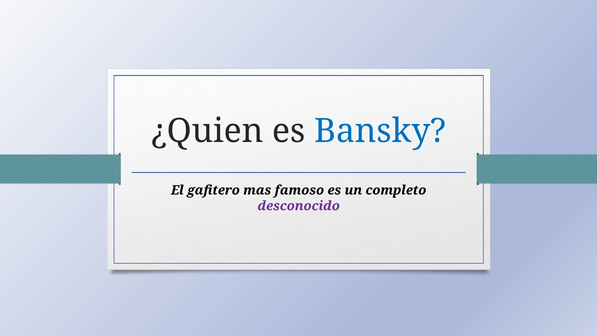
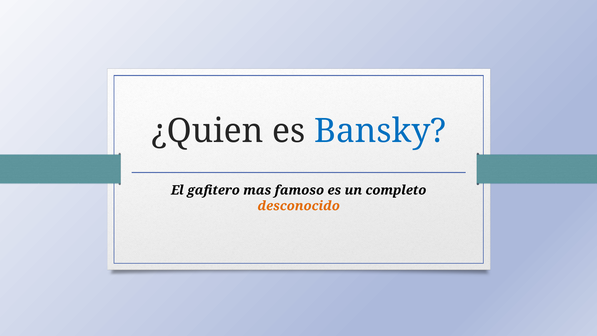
desconocido colour: purple -> orange (299, 206)
